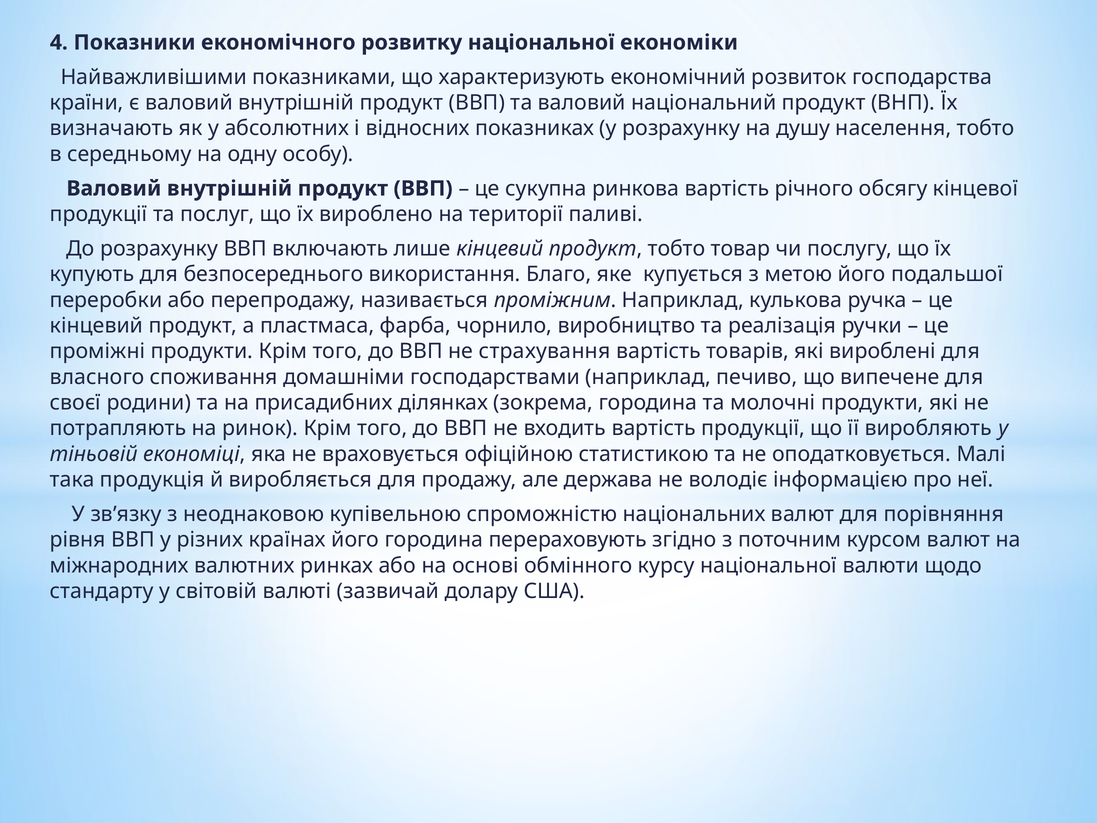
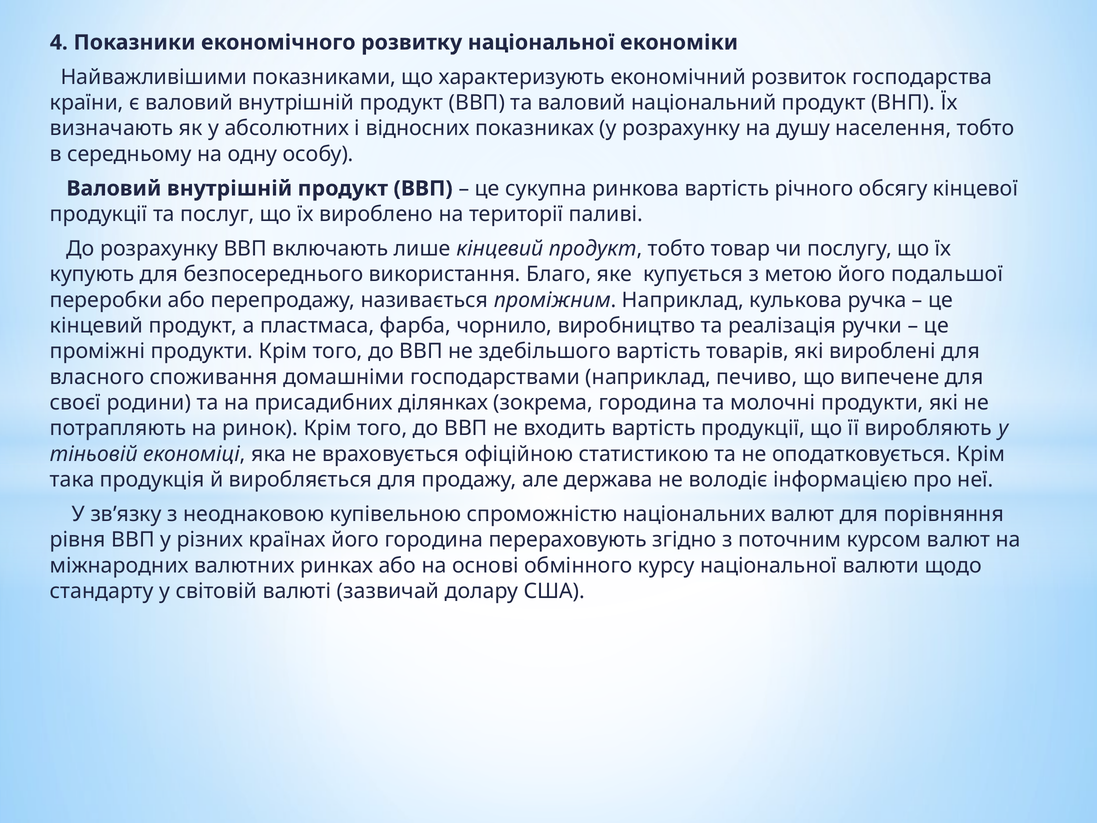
страхування: страхування -> здебільшого (545, 351)
оподатковується Малі: Малі -> Крім (981, 454)
